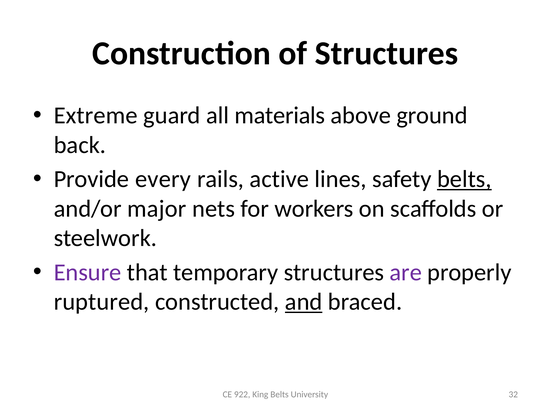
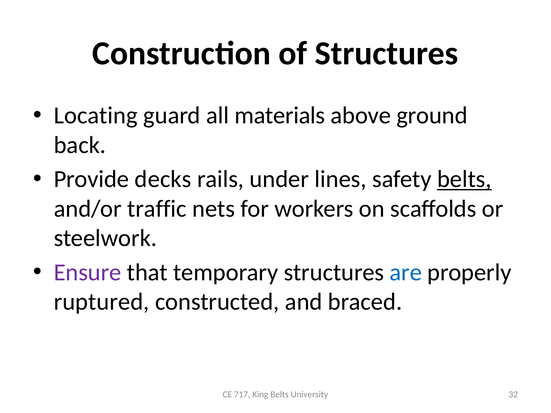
Extreme: Extreme -> Locating (96, 116)
every: every -> decks (163, 179)
active: active -> under (279, 179)
major: major -> traffic (157, 209)
are colour: purple -> blue (406, 272)
and underline: present -> none (304, 302)
922: 922 -> 717 (242, 395)
